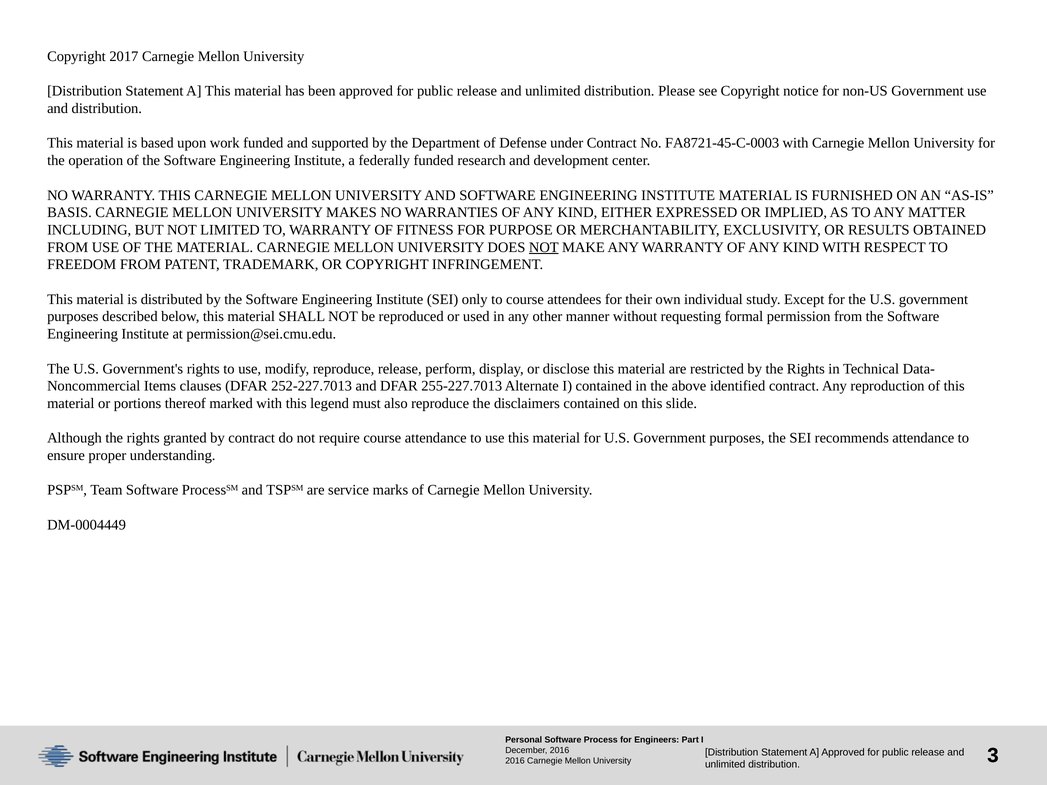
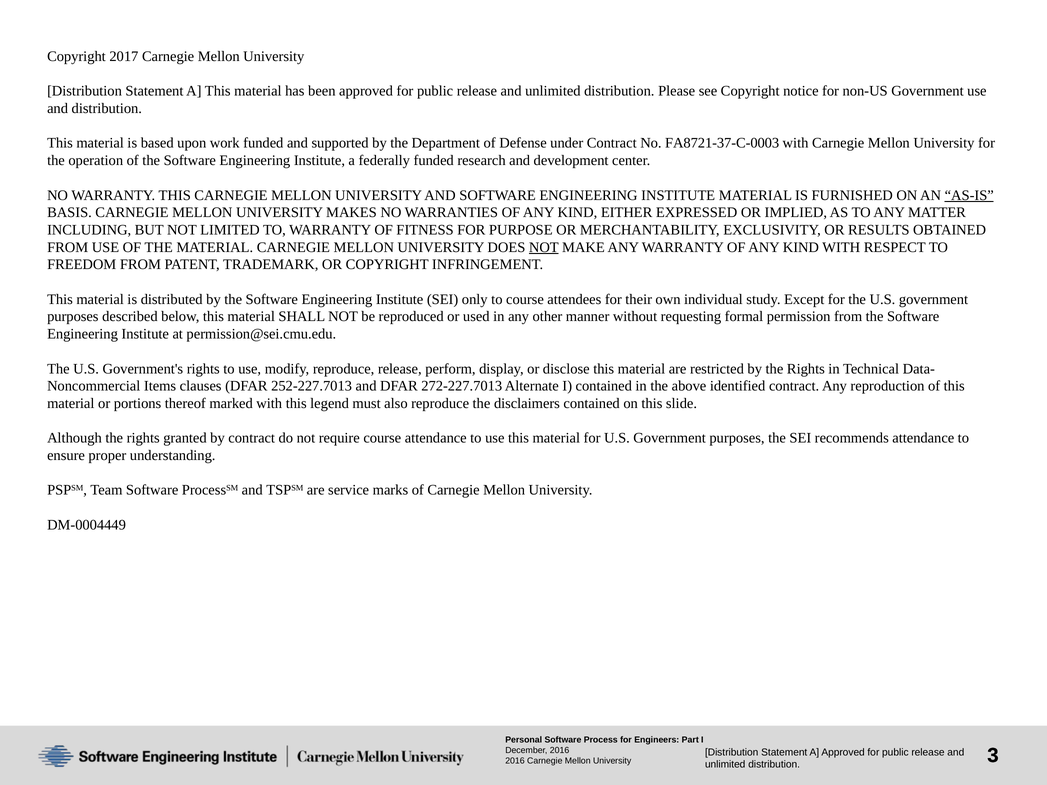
FA8721-45-C-0003: FA8721-45-C-0003 -> FA8721-37-C-0003 (722, 143)
AS-IS underline: none -> present (969, 195)
255-227.7013: 255-227.7013 -> 272-227.7013 (462, 386)
